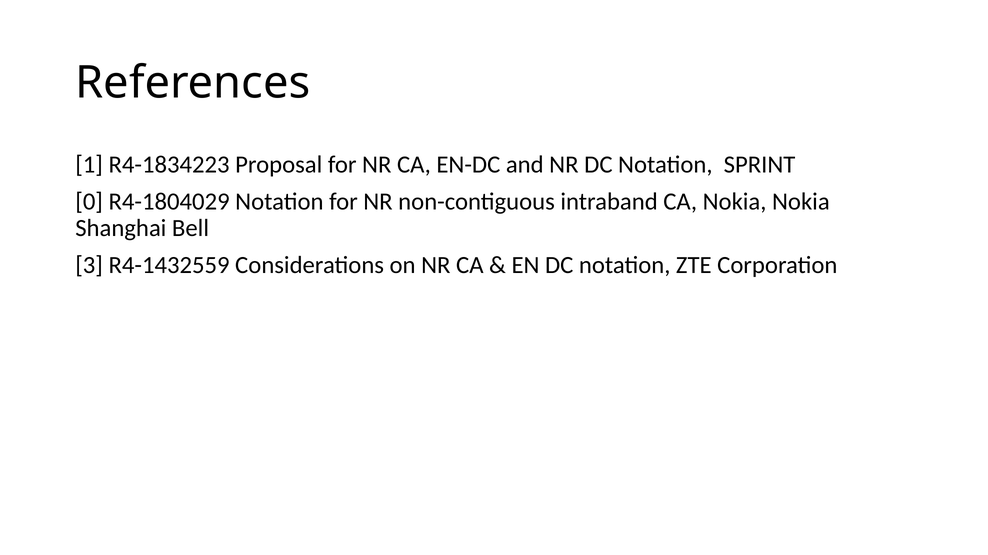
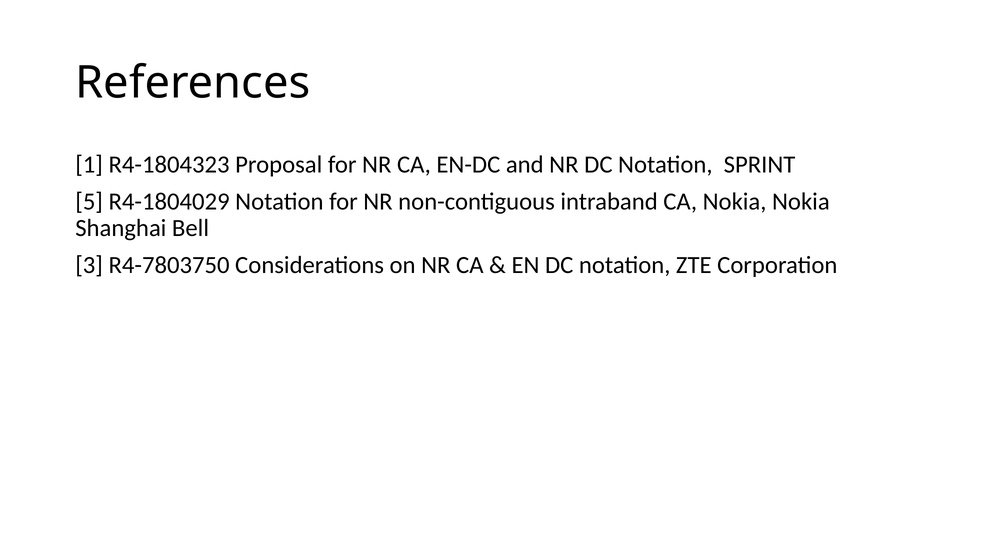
R4-1834223: R4-1834223 -> R4-1804323 (169, 165)
0: 0 -> 5 (89, 202)
R4-1432559: R4-1432559 -> R4-7803750 (169, 265)
